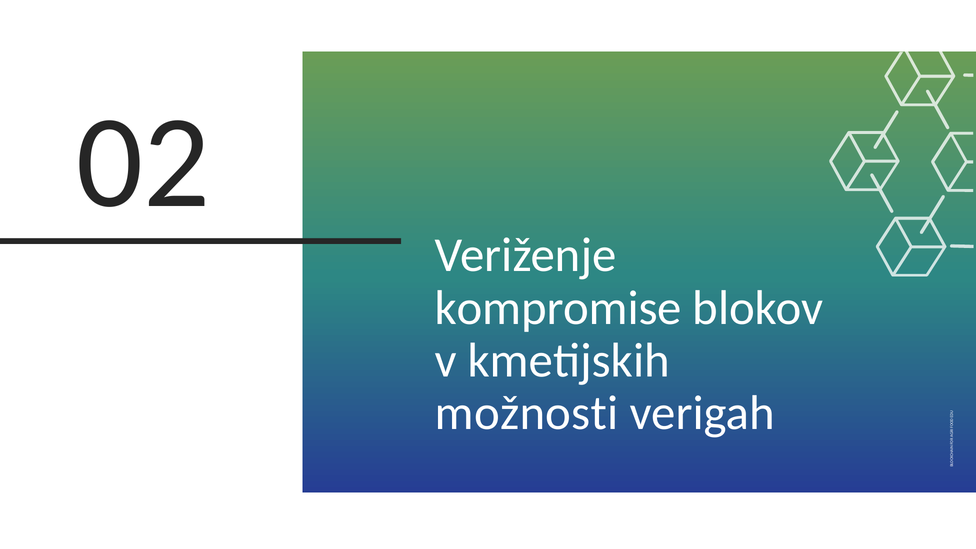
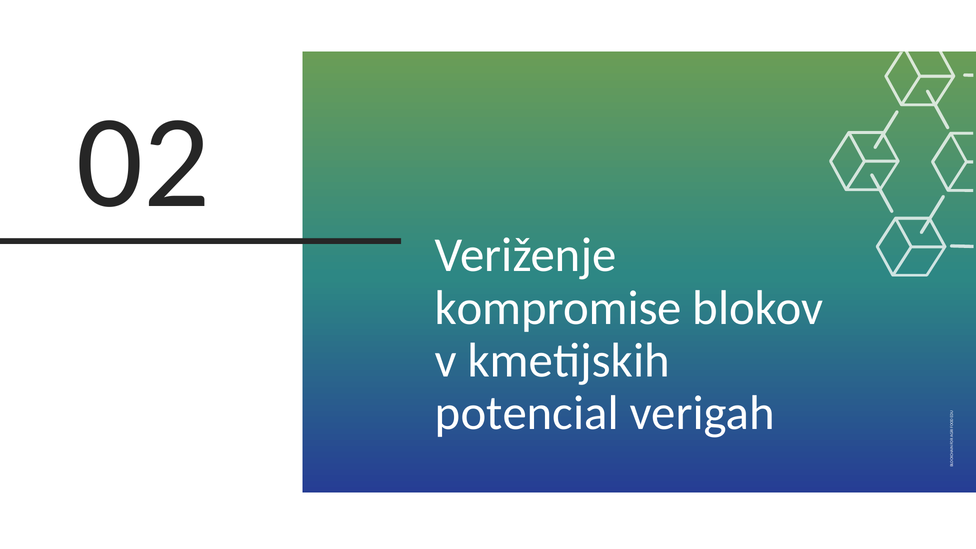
možnosti: možnosti -> potencial (527, 413)
